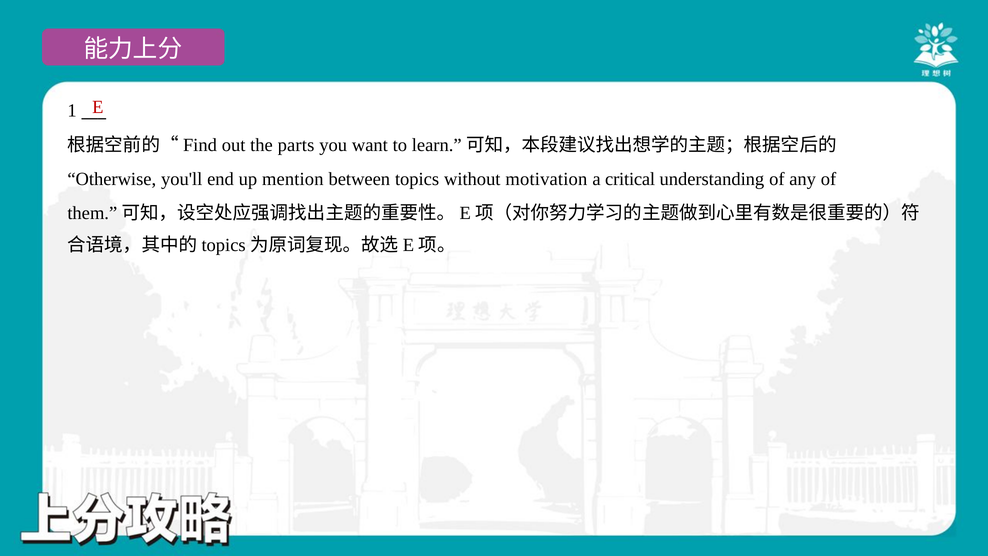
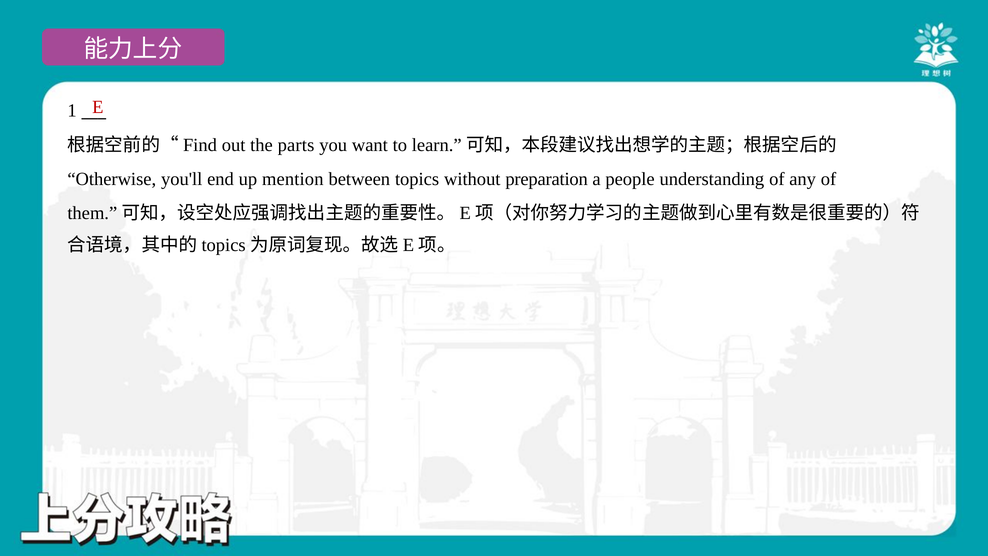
motivation: motivation -> preparation (547, 179)
critical: critical -> people (630, 179)
